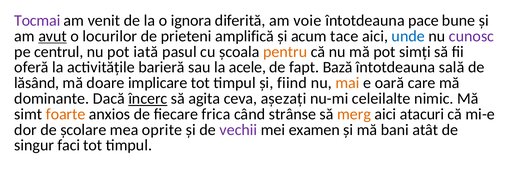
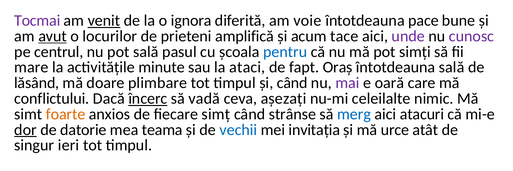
venit underline: none -> present (104, 21)
unde colour: blue -> purple (408, 36)
pot iată: iată -> sală (146, 52)
pentru colour: orange -> blue (285, 52)
oferă: oferă -> mare (31, 67)
barieră: barieră -> minute (162, 67)
acele: acele -> ataci (247, 67)
Bază: Bază -> Oraș (338, 67)
implicare: implicare -> plimbare (158, 83)
și fiind: fiind -> când (292, 83)
mai colour: orange -> purple (348, 83)
dominante: dominante -> conflictului (52, 99)
agita: agita -> vadă (204, 99)
frica: frica -> simț (216, 114)
merg colour: orange -> blue (354, 114)
dor underline: none -> present (26, 130)
școlare: școlare -> datorie (83, 130)
oprite: oprite -> teama (162, 130)
vechii colour: purple -> blue (238, 130)
examen: examen -> invitația (314, 130)
bani: bani -> urce (395, 130)
faci: faci -> ieri (69, 145)
